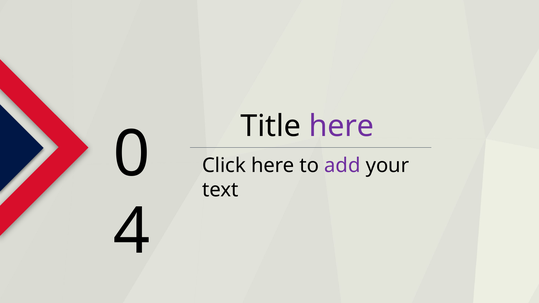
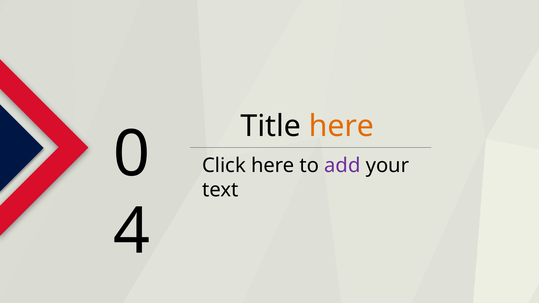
here colour: purple -> orange (341, 126)
